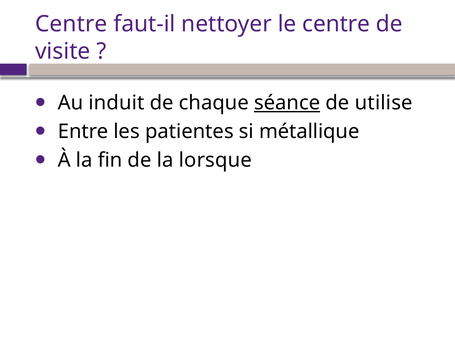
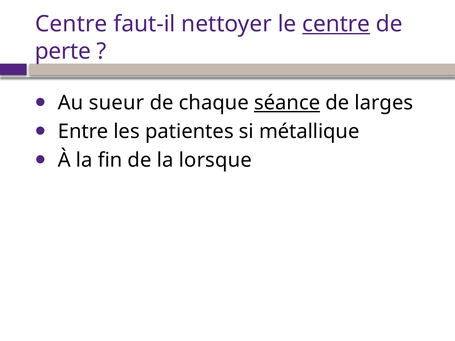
centre underline: none -> present (336, 24)
visite: visite -> perte (63, 51)
induit: induit -> sueur (116, 103)
utilise: utilise -> larges (384, 103)
